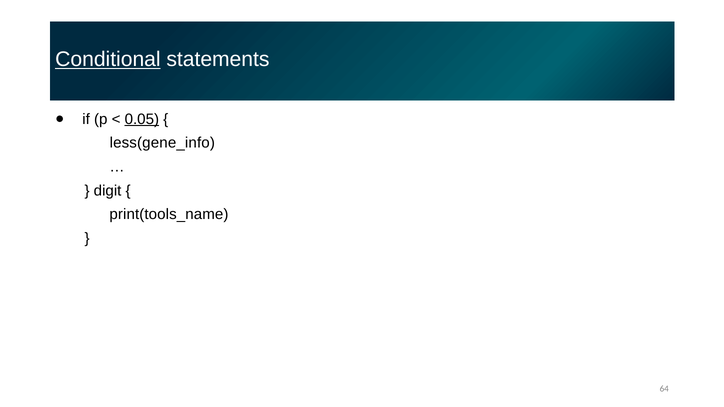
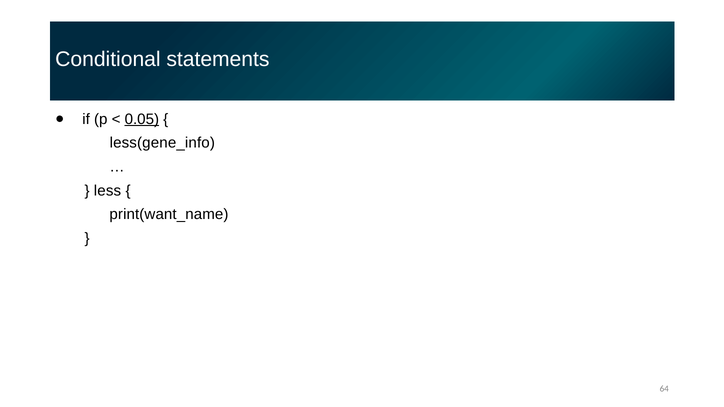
Conditional underline: present -> none (108, 60)
digit: digit -> less (108, 191)
print(tools_name: print(tools_name -> print(want_name (169, 215)
